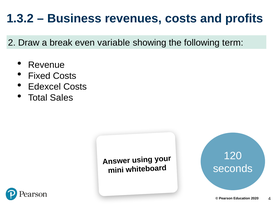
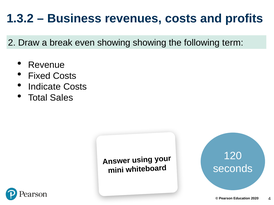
even variable: variable -> showing (114, 43)
Edexcel: Edexcel -> Indicate (44, 87)
